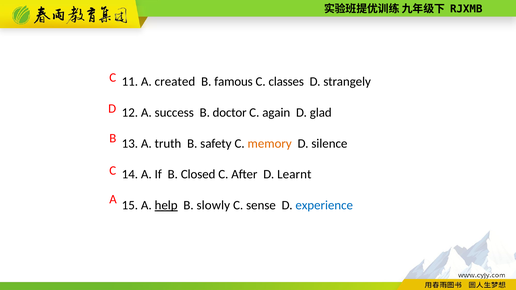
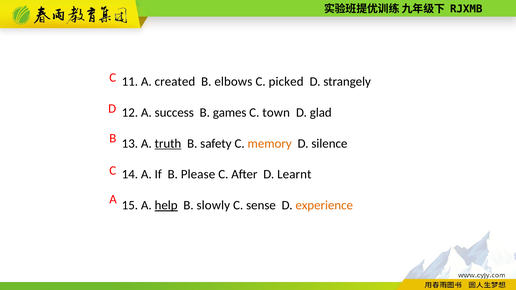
famous: famous -> elbows (233, 82)
classes: classes -> picked (286, 82)
doctor: doctor -> games (230, 113)
again: again -> town (276, 113)
truth underline: none -> present (168, 144)
Closed: Closed -> Please (198, 175)
experience colour: blue -> orange (324, 205)
